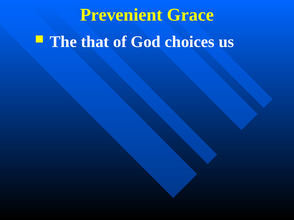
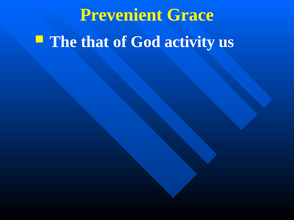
choices: choices -> activity (190, 42)
